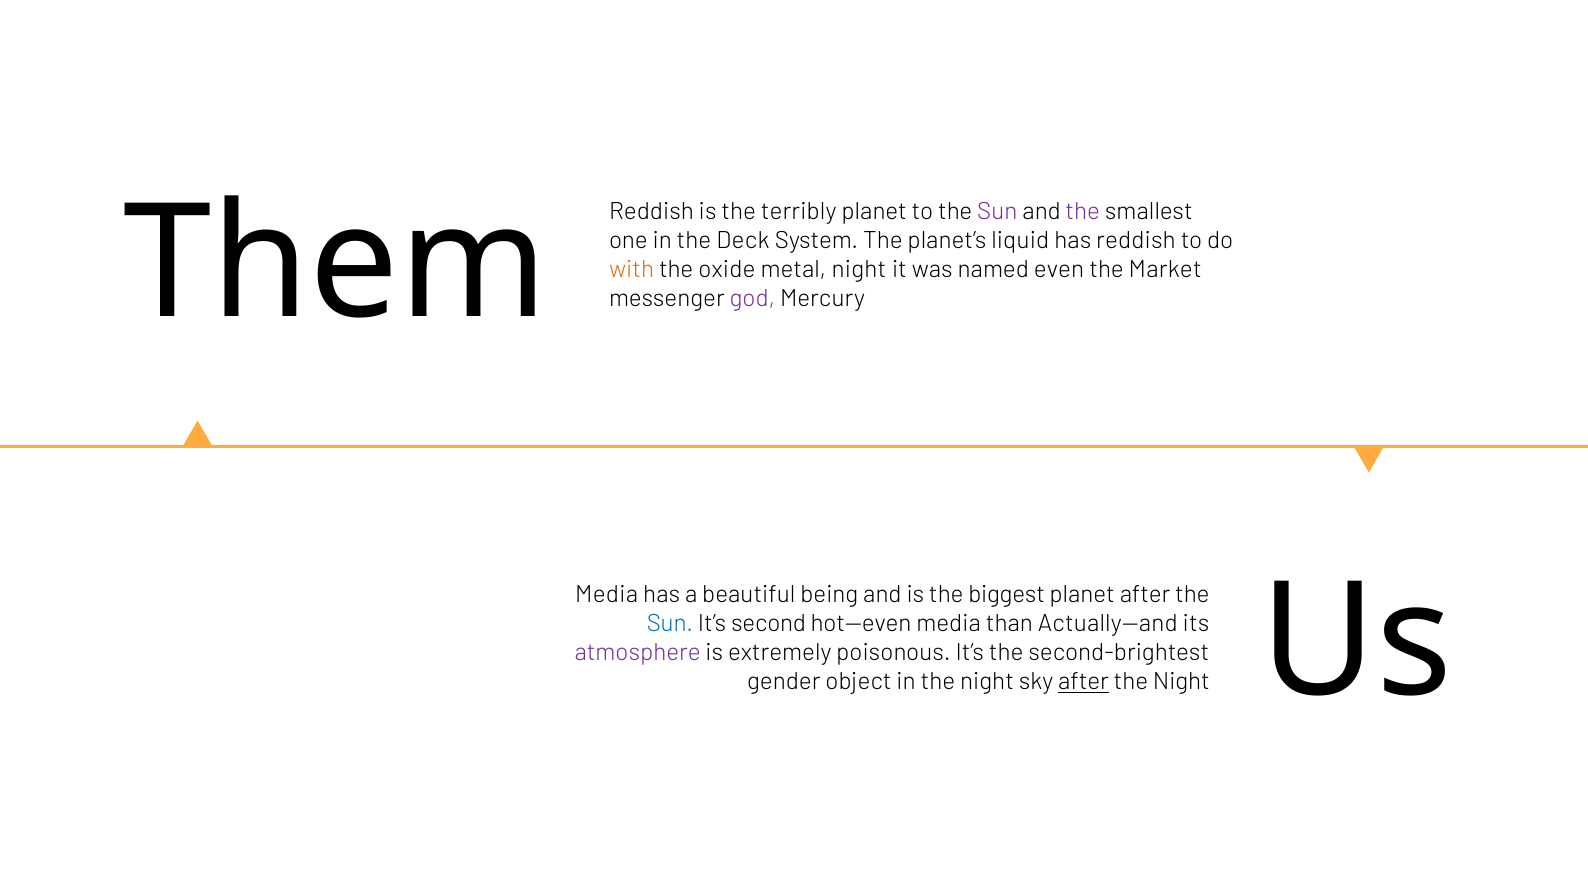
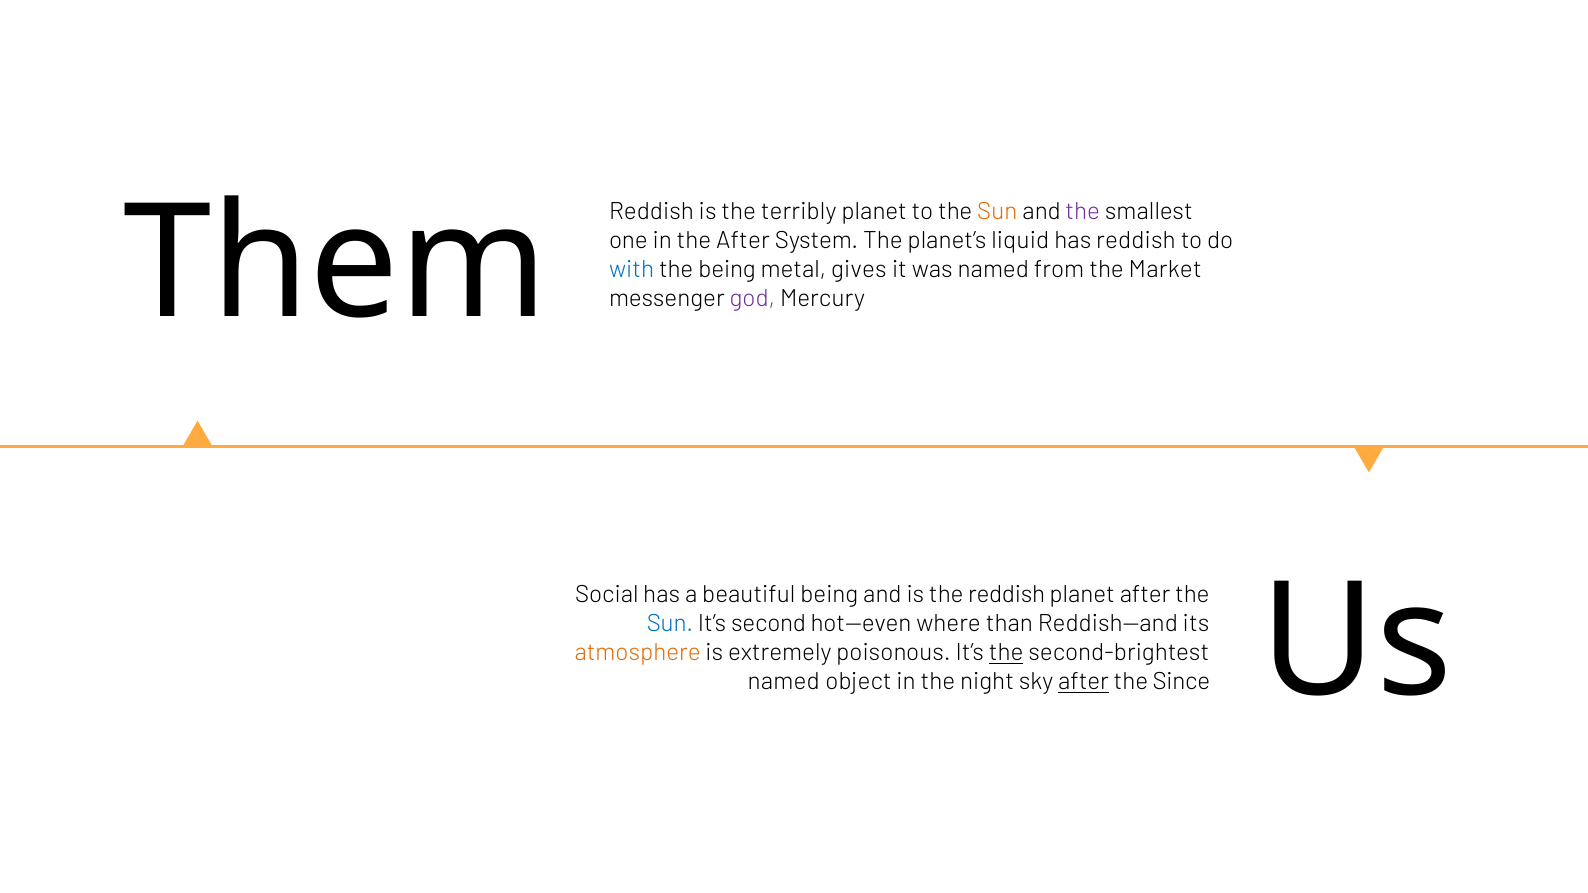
Sun colour: purple -> orange (997, 212)
the Deck: Deck -> After (743, 241)
with colour: orange -> blue (632, 270)
the oxide: oxide -> being (727, 270)
metal night: night -> gives (859, 270)
even: even -> from (1059, 270)
Media: Media -> Social (607, 595)
the biggest: biggest -> reddish (1007, 595)
hot—even media: media -> where (949, 624)
Actually—and: Actually—and -> Reddish—and (1108, 624)
atmosphere colour: purple -> orange (638, 653)
the underline: none -> present (1006, 653)
gender: gender -> named (784, 682)
Night: Night -> Since (1181, 682)
